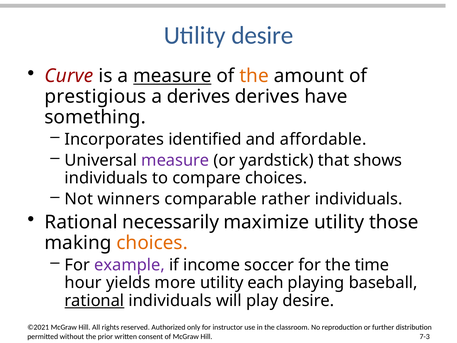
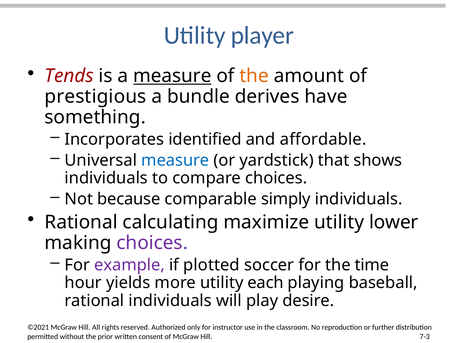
Utility desire: desire -> player (262, 35)
Curve: Curve -> Tends (69, 76)
a derives: derives -> bundle (198, 97)
measure colour: purple -> blue (175, 160)
winners: winners -> because (129, 199)
rather: rather -> simply (286, 199)
necessarily: necessarily -> calculating (171, 222)
those: those -> lower (394, 222)
choices colour: orange -> purple (152, 243)
income: income -> plotted (212, 265)
rational underline: present -> none (94, 300)
